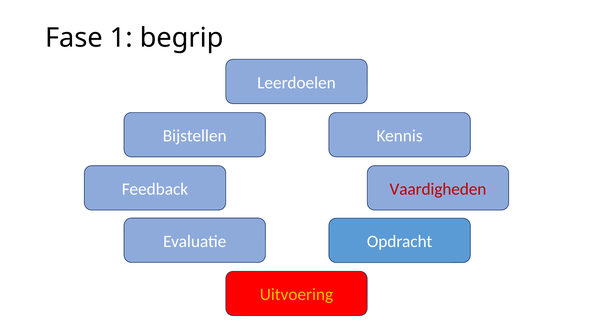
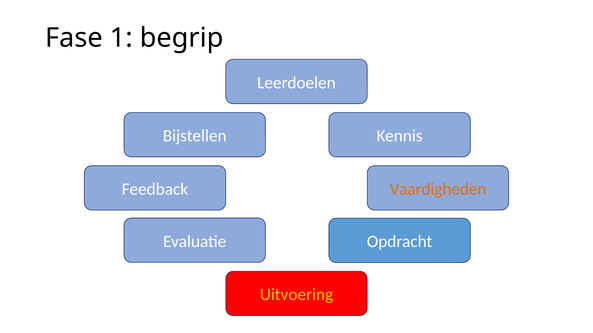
Vaardigheden colour: red -> orange (438, 189)
